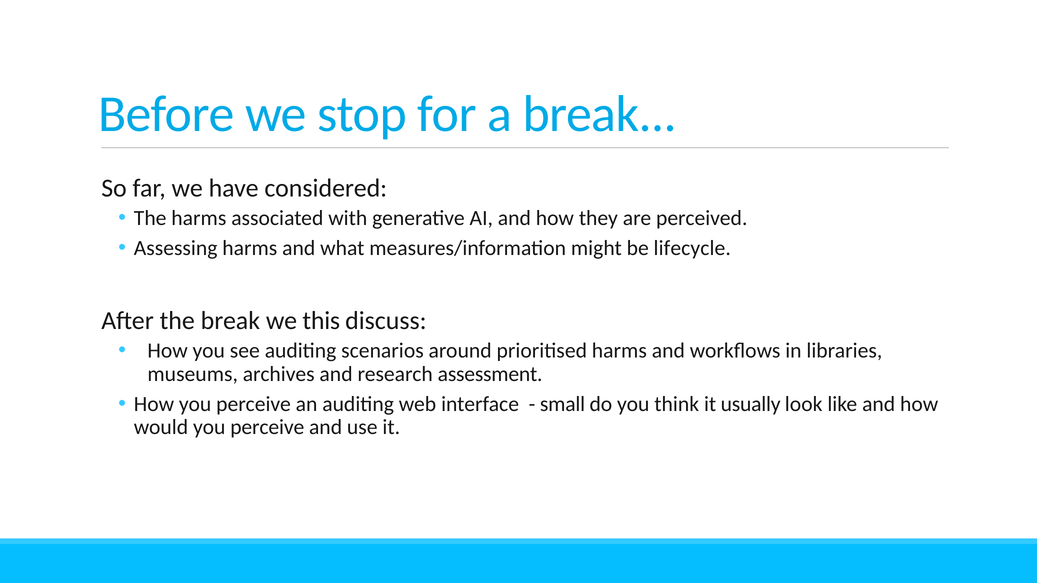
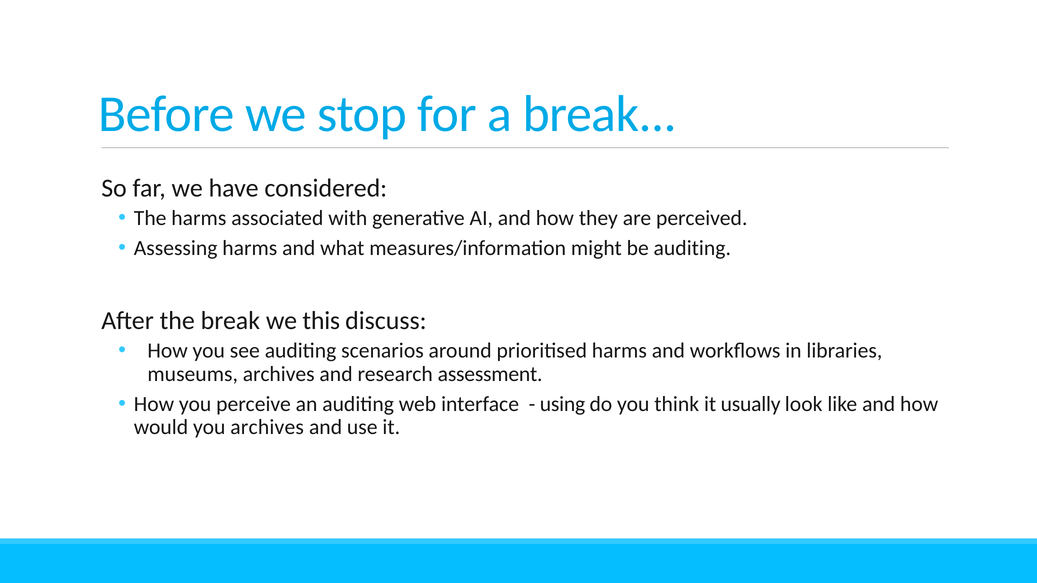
be lifecycle: lifecycle -> auditing (692, 248)
small: small -> using (563, 404)
would you perceive: perceive -> archives (267, 427)
